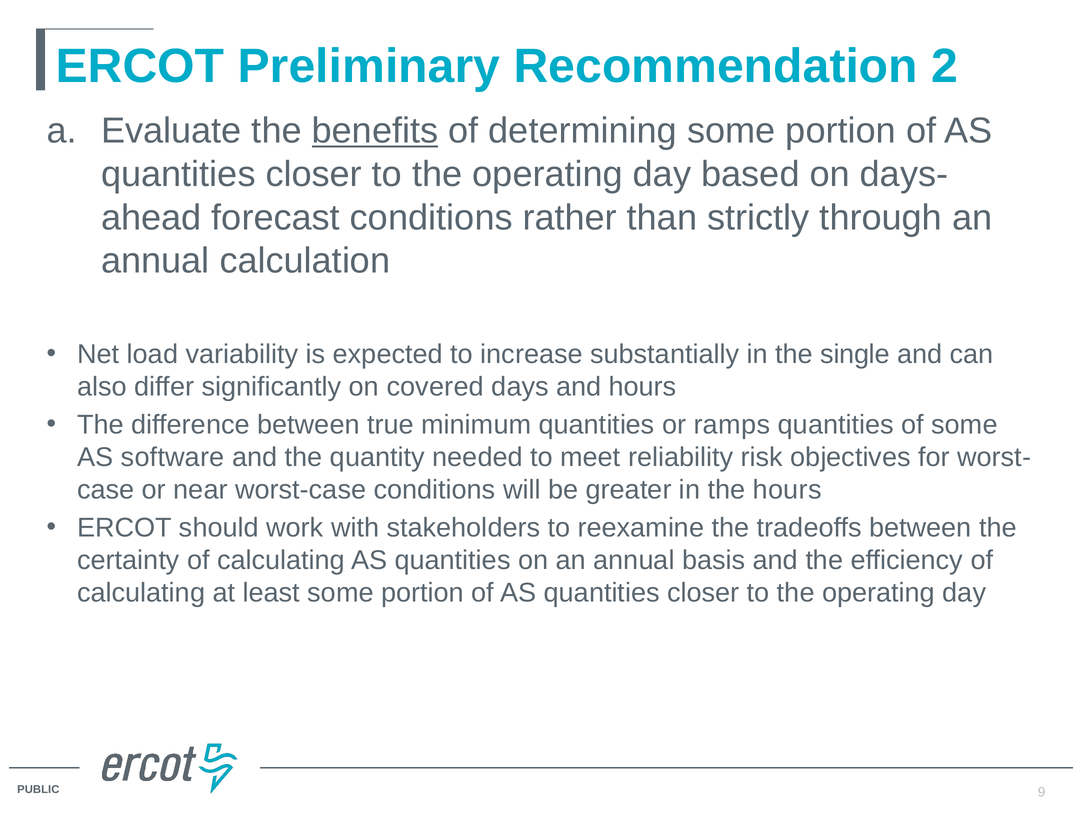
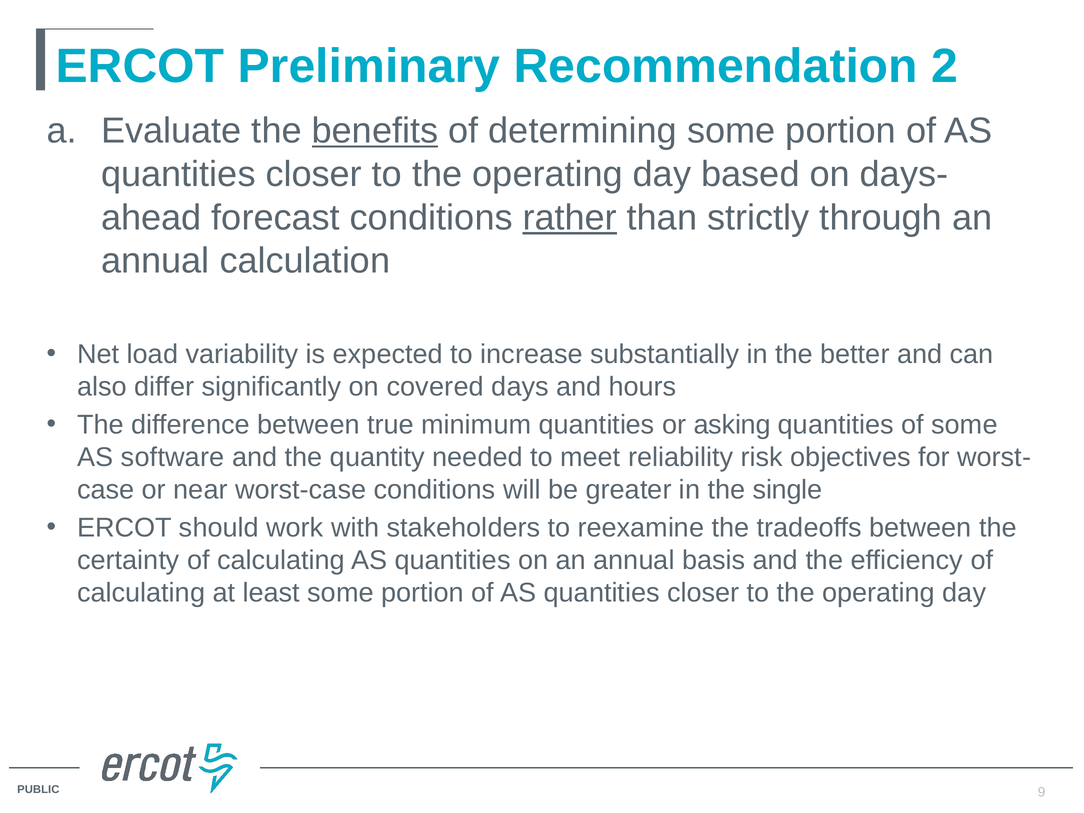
rather underline: none -> present (570, 218)
single: single -> better (855, 354)
ramps: ramps -> asking (732, 425)
the hours: hours -> single (787, 490)
